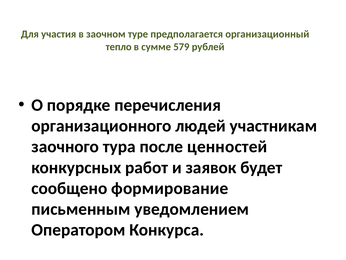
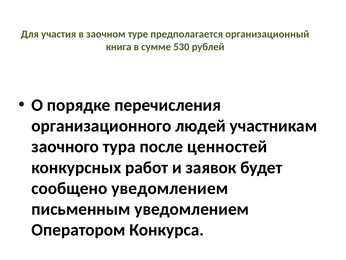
тепло: тепло -> книга (119, 47)
579: 579 -> 530 (181, 47)
сообщено формирование: формирование -> уведомлением (170, 188)
